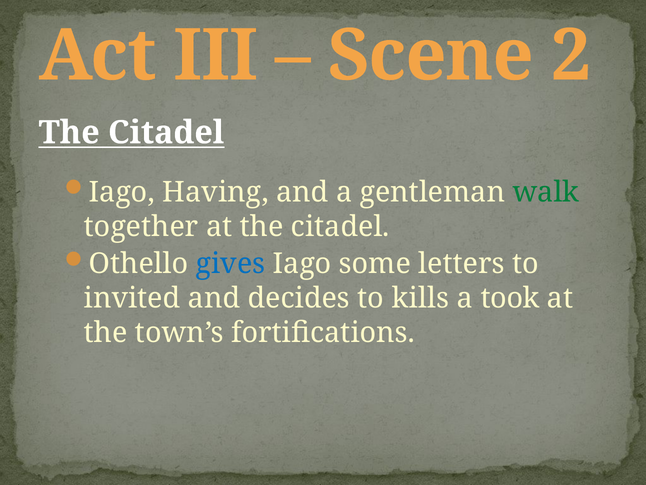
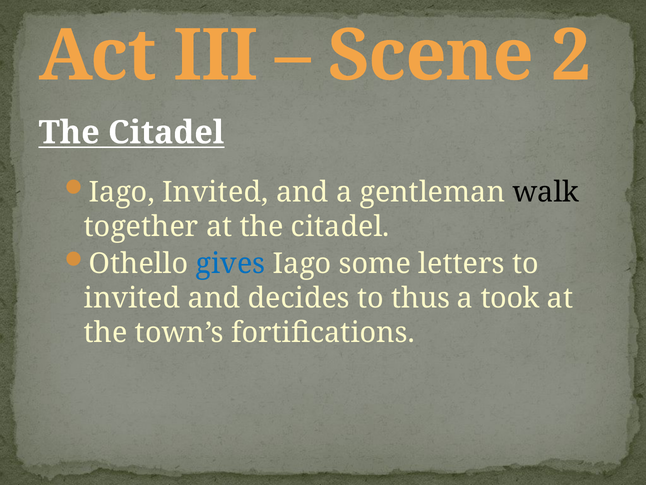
Iago Having: Having -> Invited (215, 192)
walk colour: green -> black (546, 192)
kills: kills -> thus (421, 298)
